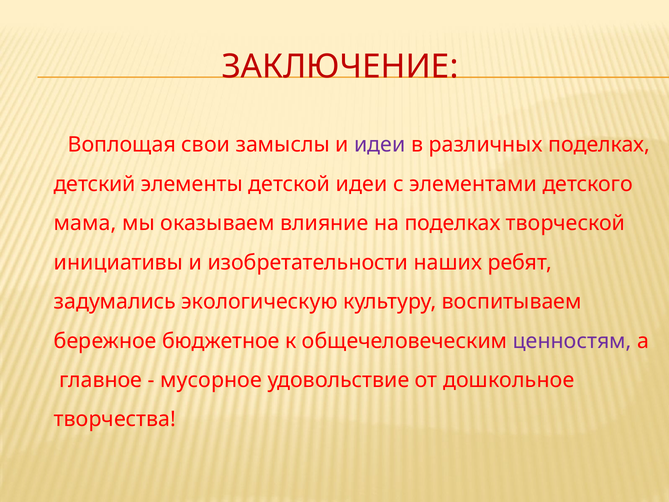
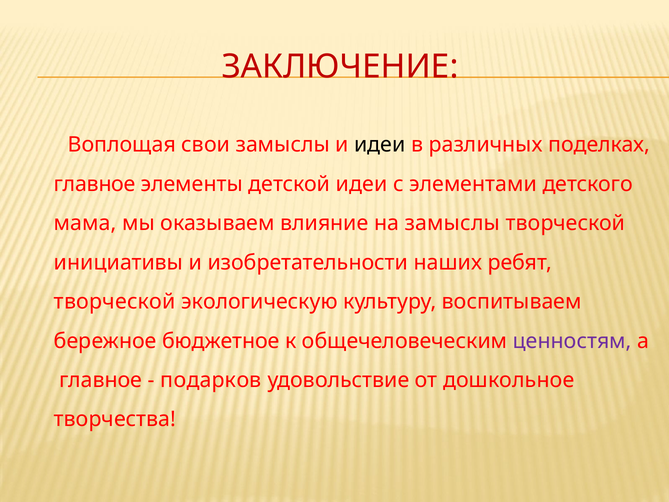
идеи colour: purple -> black (380, 145)
детский: детский -> главное (95, 184)
на поделках: поделках -> замыслы (452, 223)
задумались: задумались -> творческой (115, 302)
мусорное: мусорное -> подарков (211, 380)
